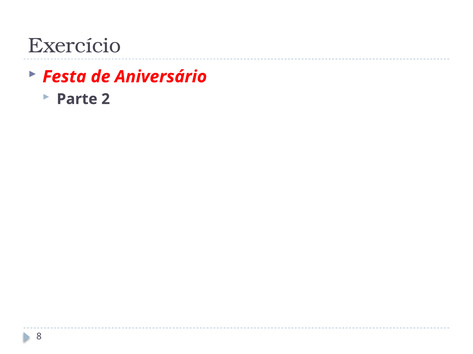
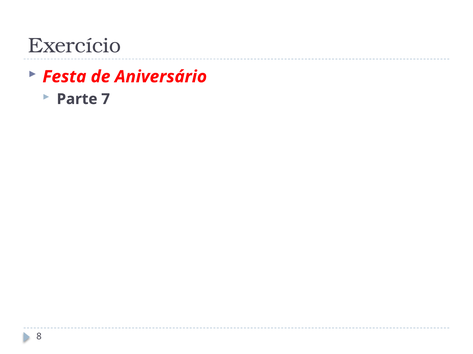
2: 2 -> 7 (106, 99)
